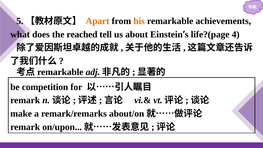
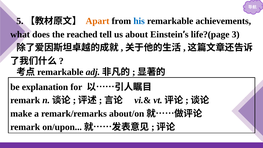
his colour: orange -> blue (139, 21)
4: 4 -> 3 (236, 34)
competition: competition -> explanation (45, 87)
